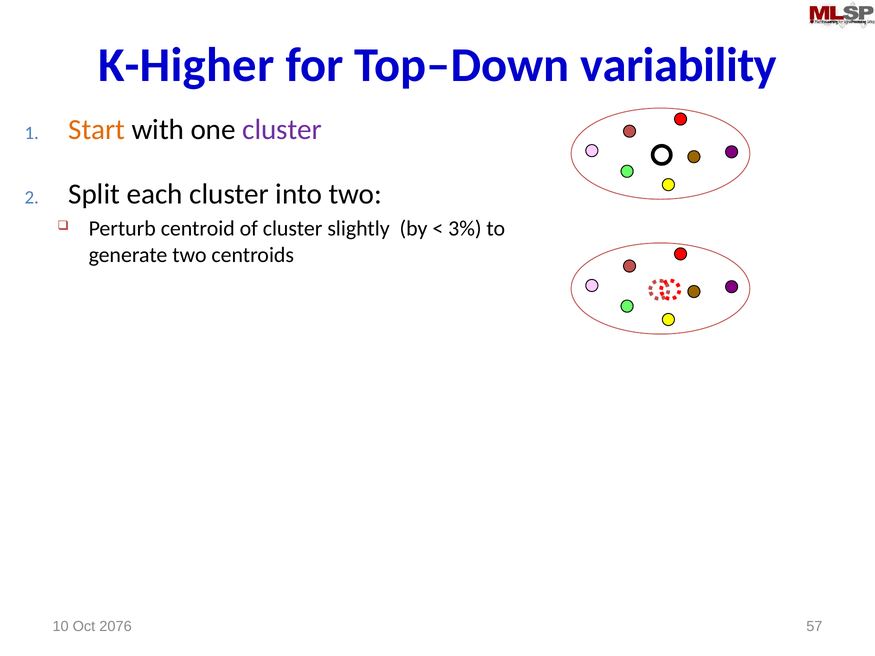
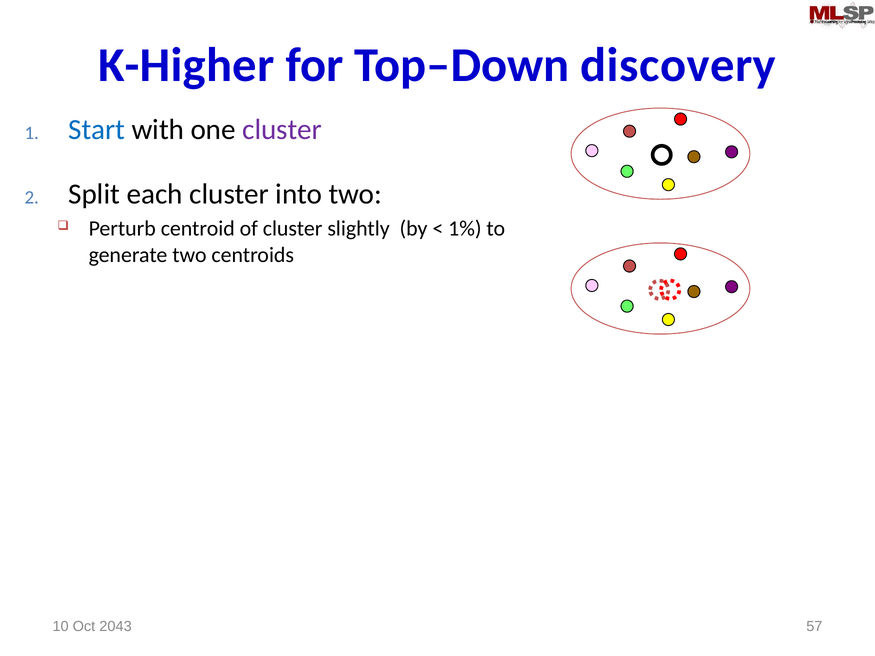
variability: variability -> discovery (678, 65)
Start colour: orange -> blue (97, 130)
3%: 3% -> 1% (465, 229)
2076: 2076 -> 2043 (116, 627)
